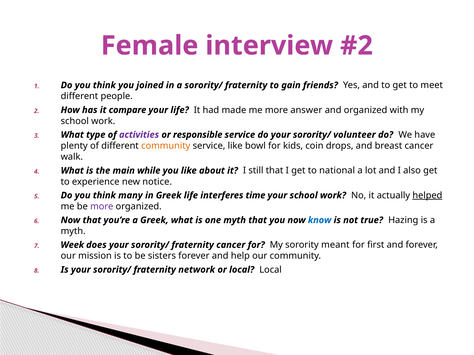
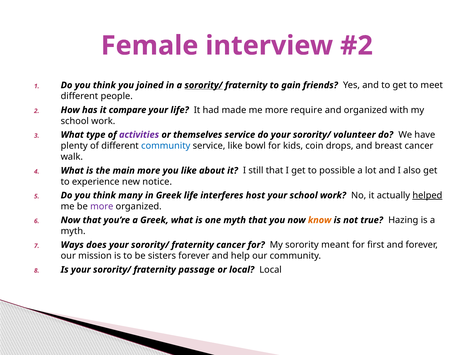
sorority/ underline: none -> present (204, 85)
answer: answer -> require (306, 110)
responsible: responsible -> themselves (198, 135)
community colour: orange -> blue (166, 146)
main while: while -> more (149, 171)
national: national -> possible (337, 171)
time: time -> host (255, 196)
know colour: blue -> orange (320, 220)
Week: Week -> Ways (72, 245)
network: network -> passage (197, 270)
